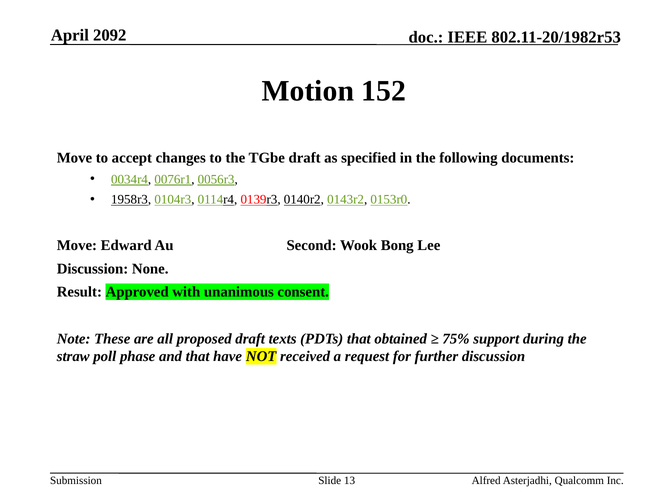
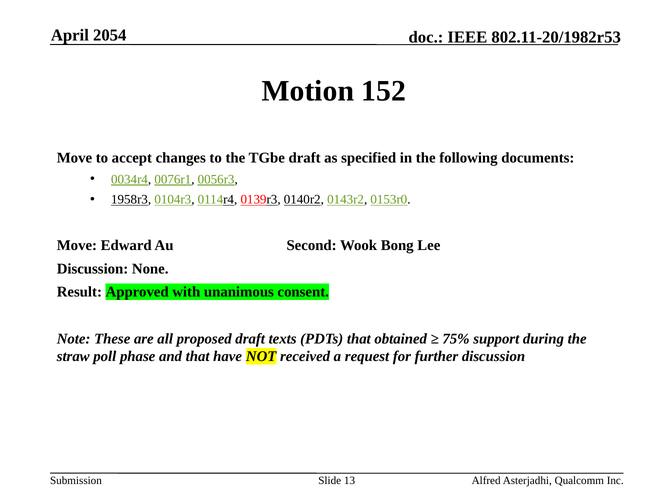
2092: 2092 -> 2054 (110, 35)
